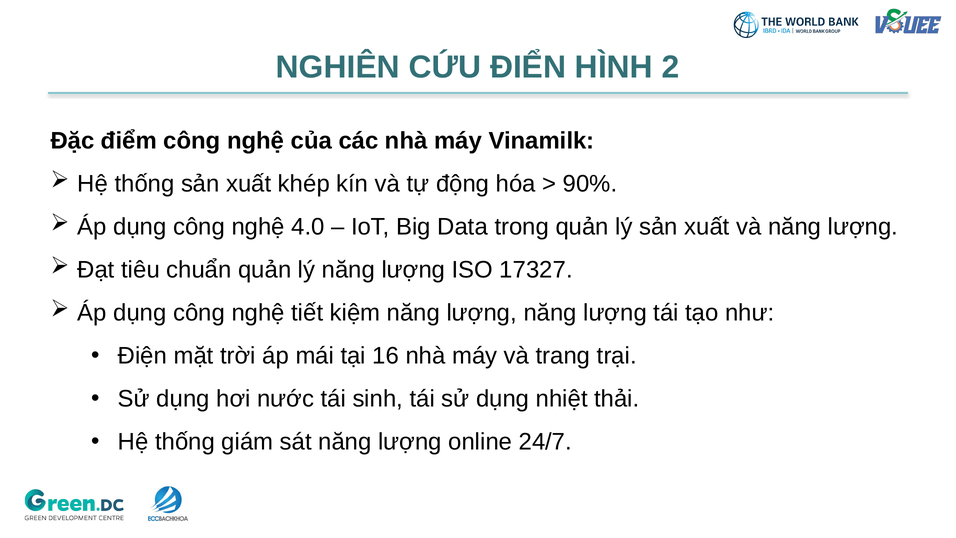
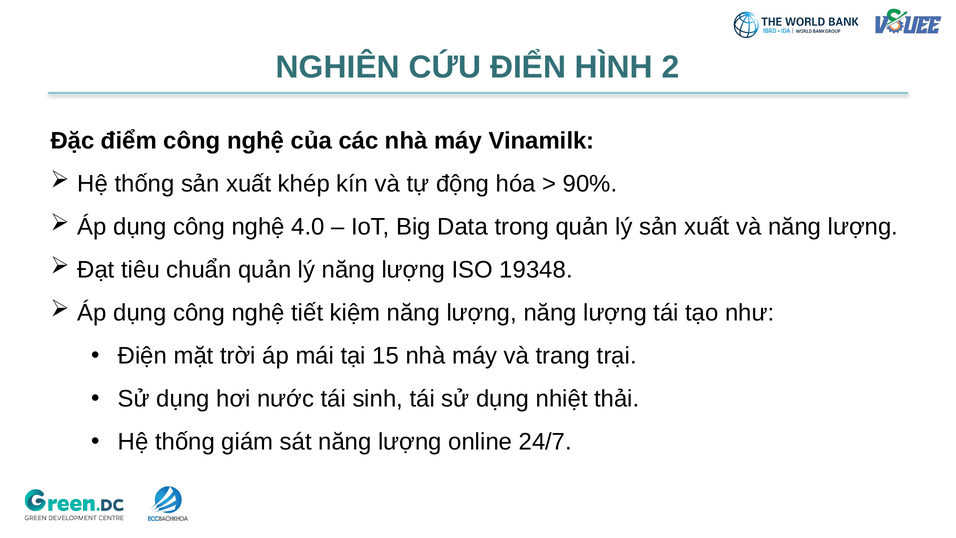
17327: 17327 -> 19348 (536, 270)
16: 16 -> 15 (386, 356)
